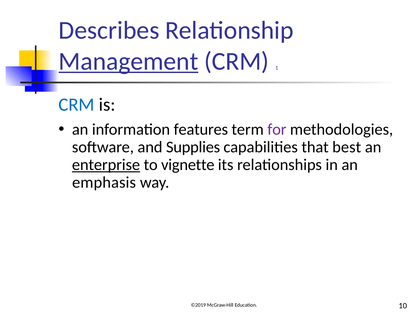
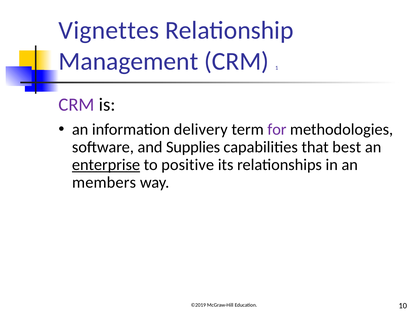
Describes: Describes -> Vignettes (109, 30)
Management underline: present -> none (128, 61)
CRM colour: blue -> purple (77, 105)
features: features -> delivery (201, 130)
vignette: vignette -> positive (188, 165)
emphasis: emphasis -> members (104, 182)
